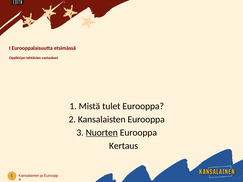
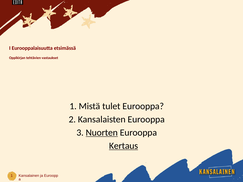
Kertaus underline: none -> present (124, 146)
